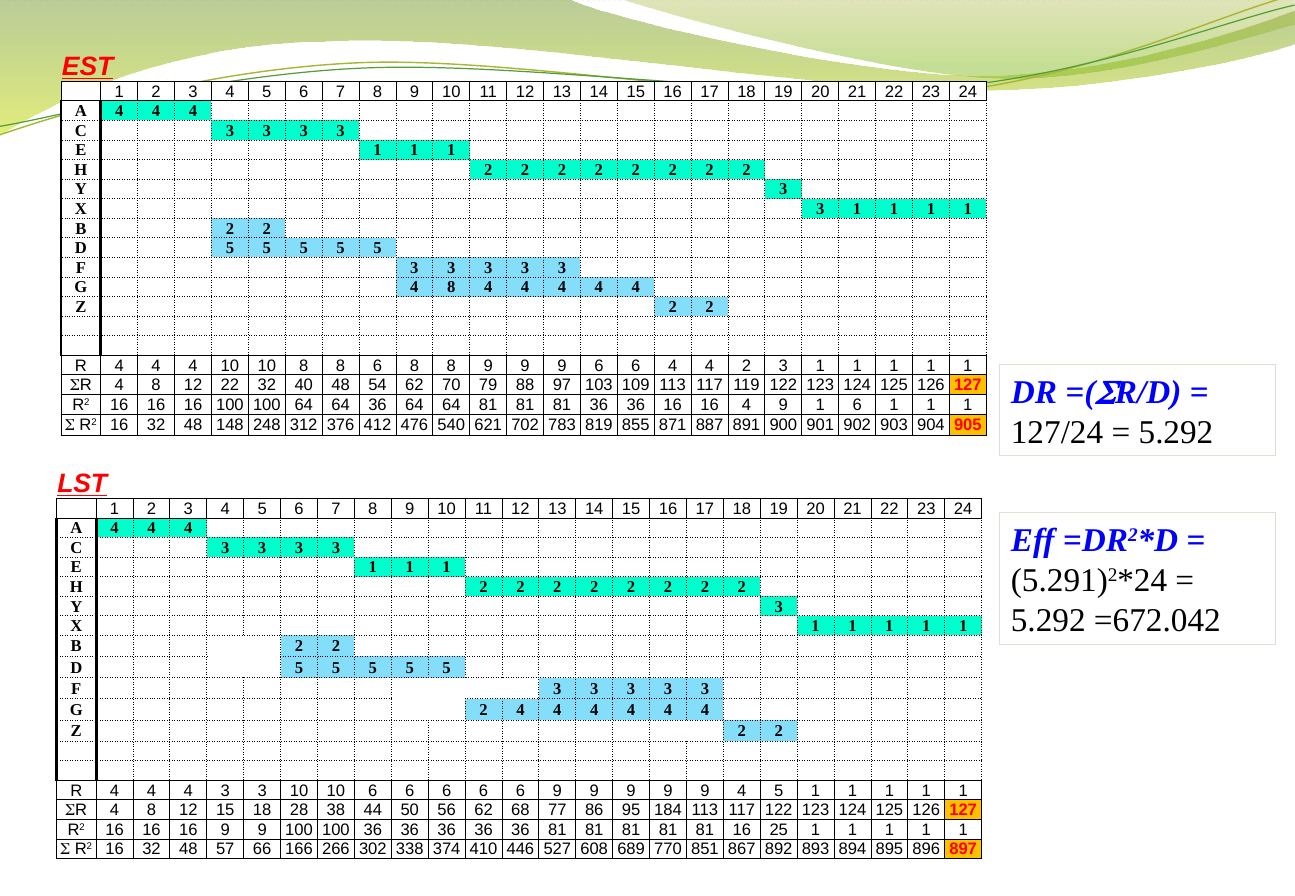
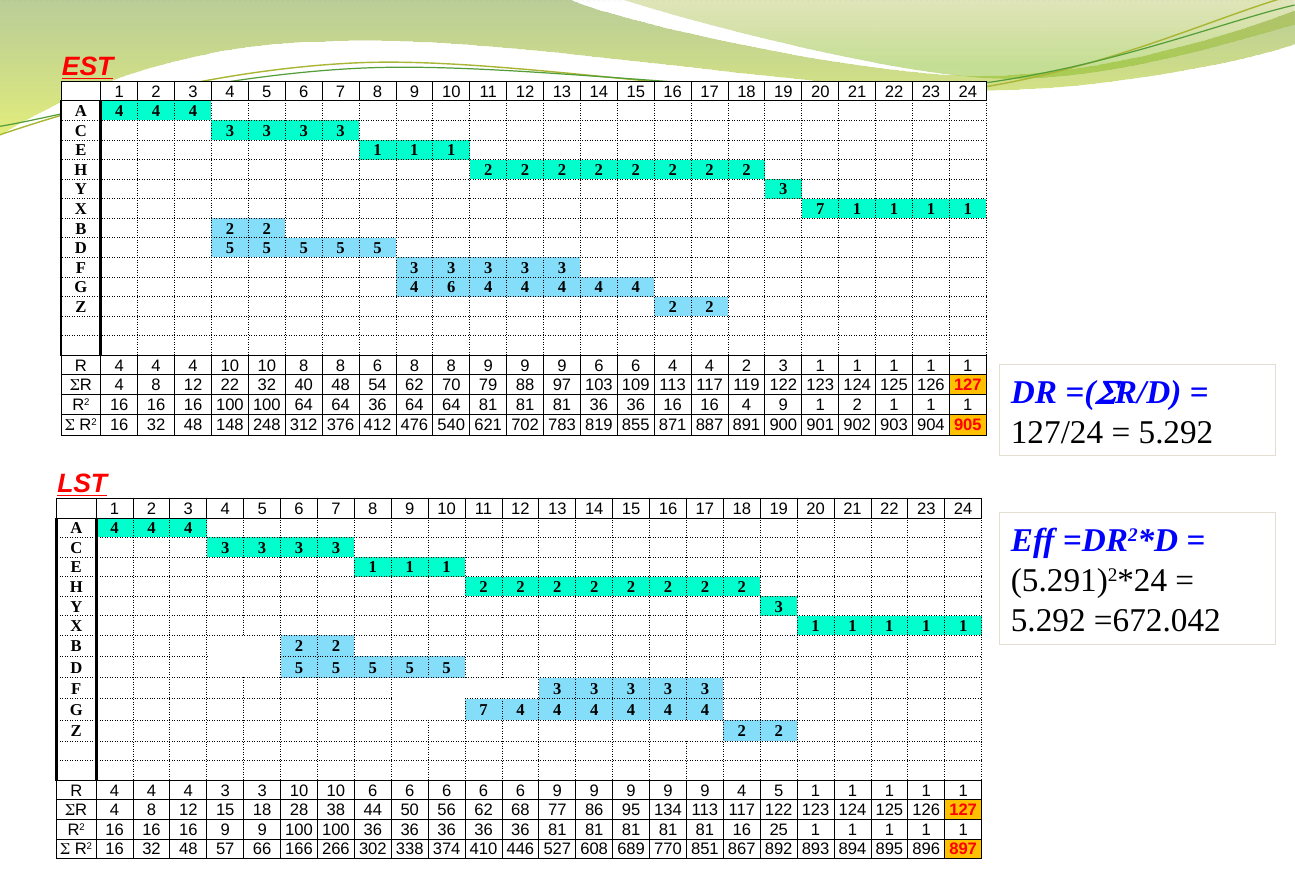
X 3: 3 -> 7 (820, 209)
G 4 8: 8 -> 6 (451, 287)
9 1 6: 6 -> 2 (857, 405)
G 2: 2 -> 7 (484, 710)
184: 184 -> 134 (668, 811)
